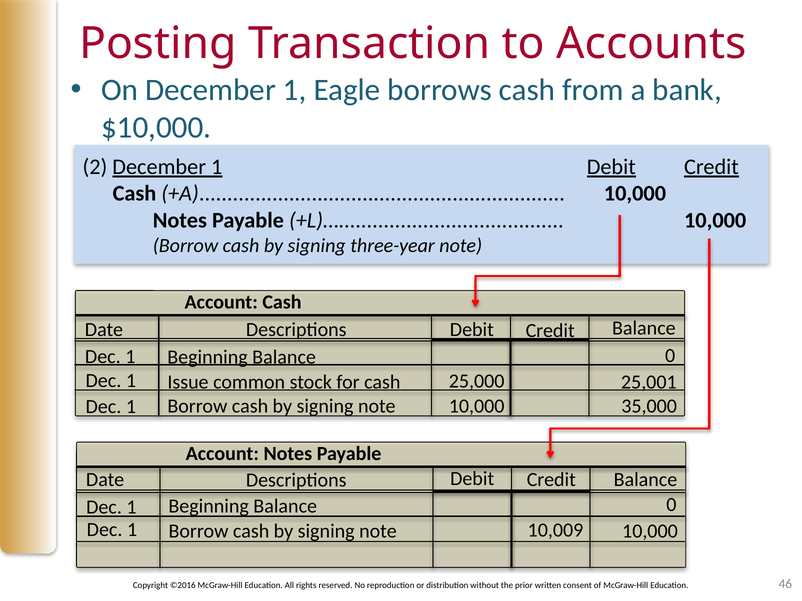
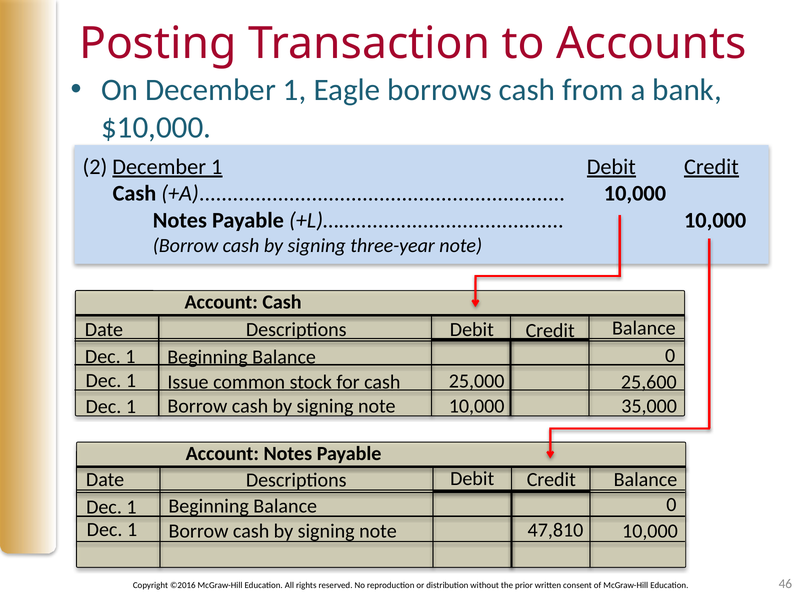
25,001: 25,001 -> 25,600 (649, 382)
10,009: 10,009 -> 47,810 (555, 531)
